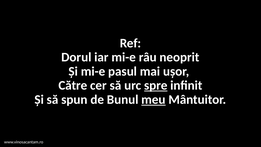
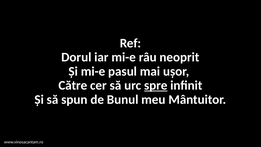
meu underline: present -> none (153, 99)
